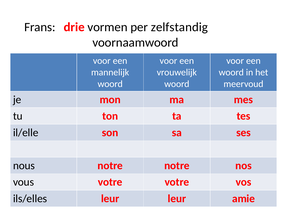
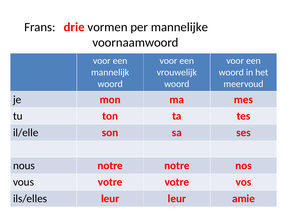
zelfstandig: zelfstandig -> mannelijke (179, 27)
